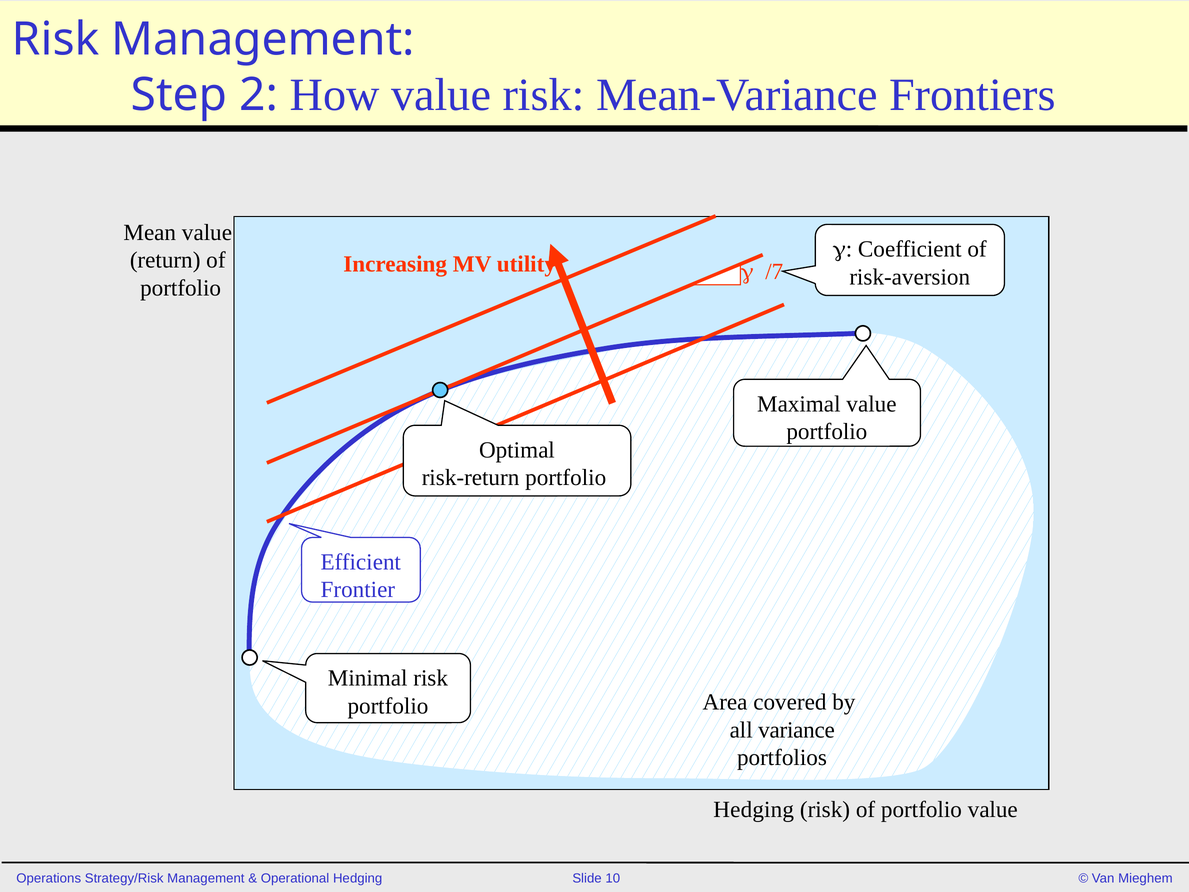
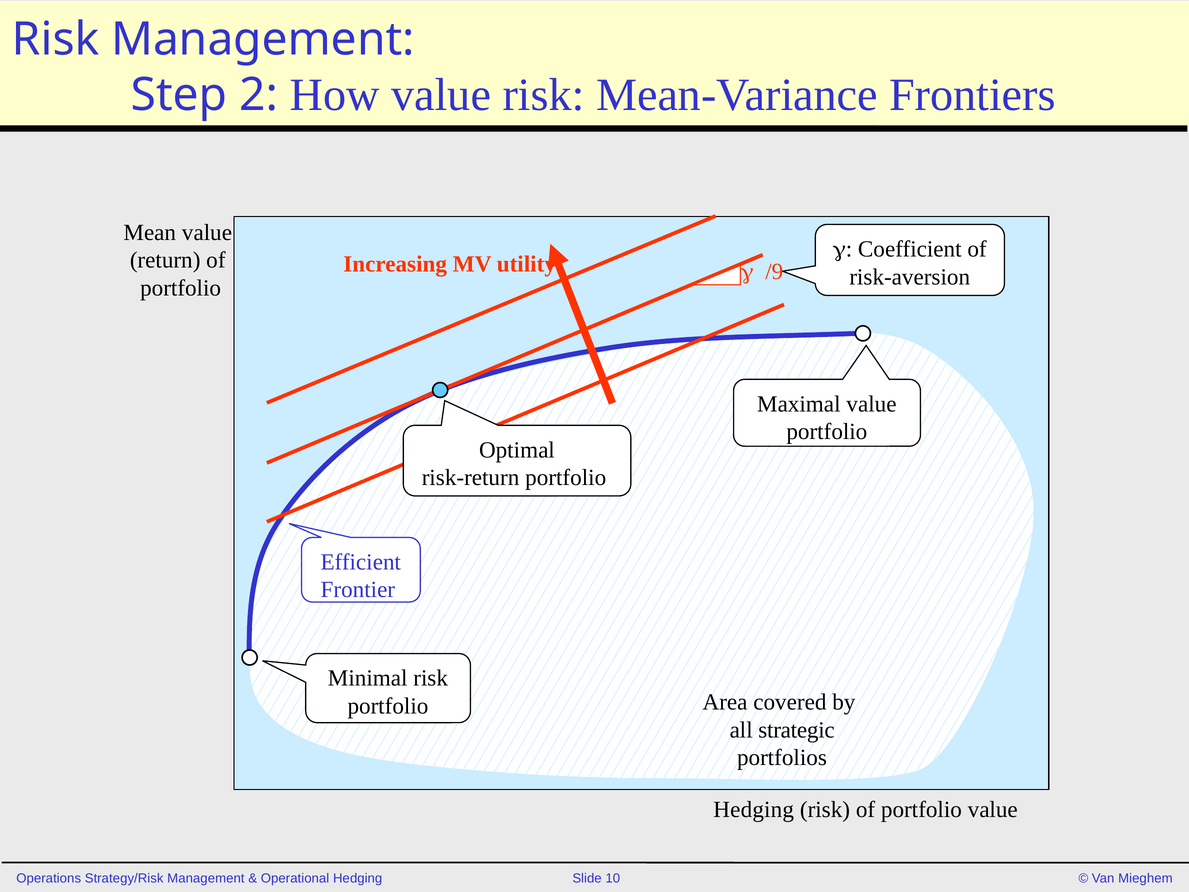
/7: /7 -> /9 (774, 271)
variance: variance -> strategic (796, 730)
